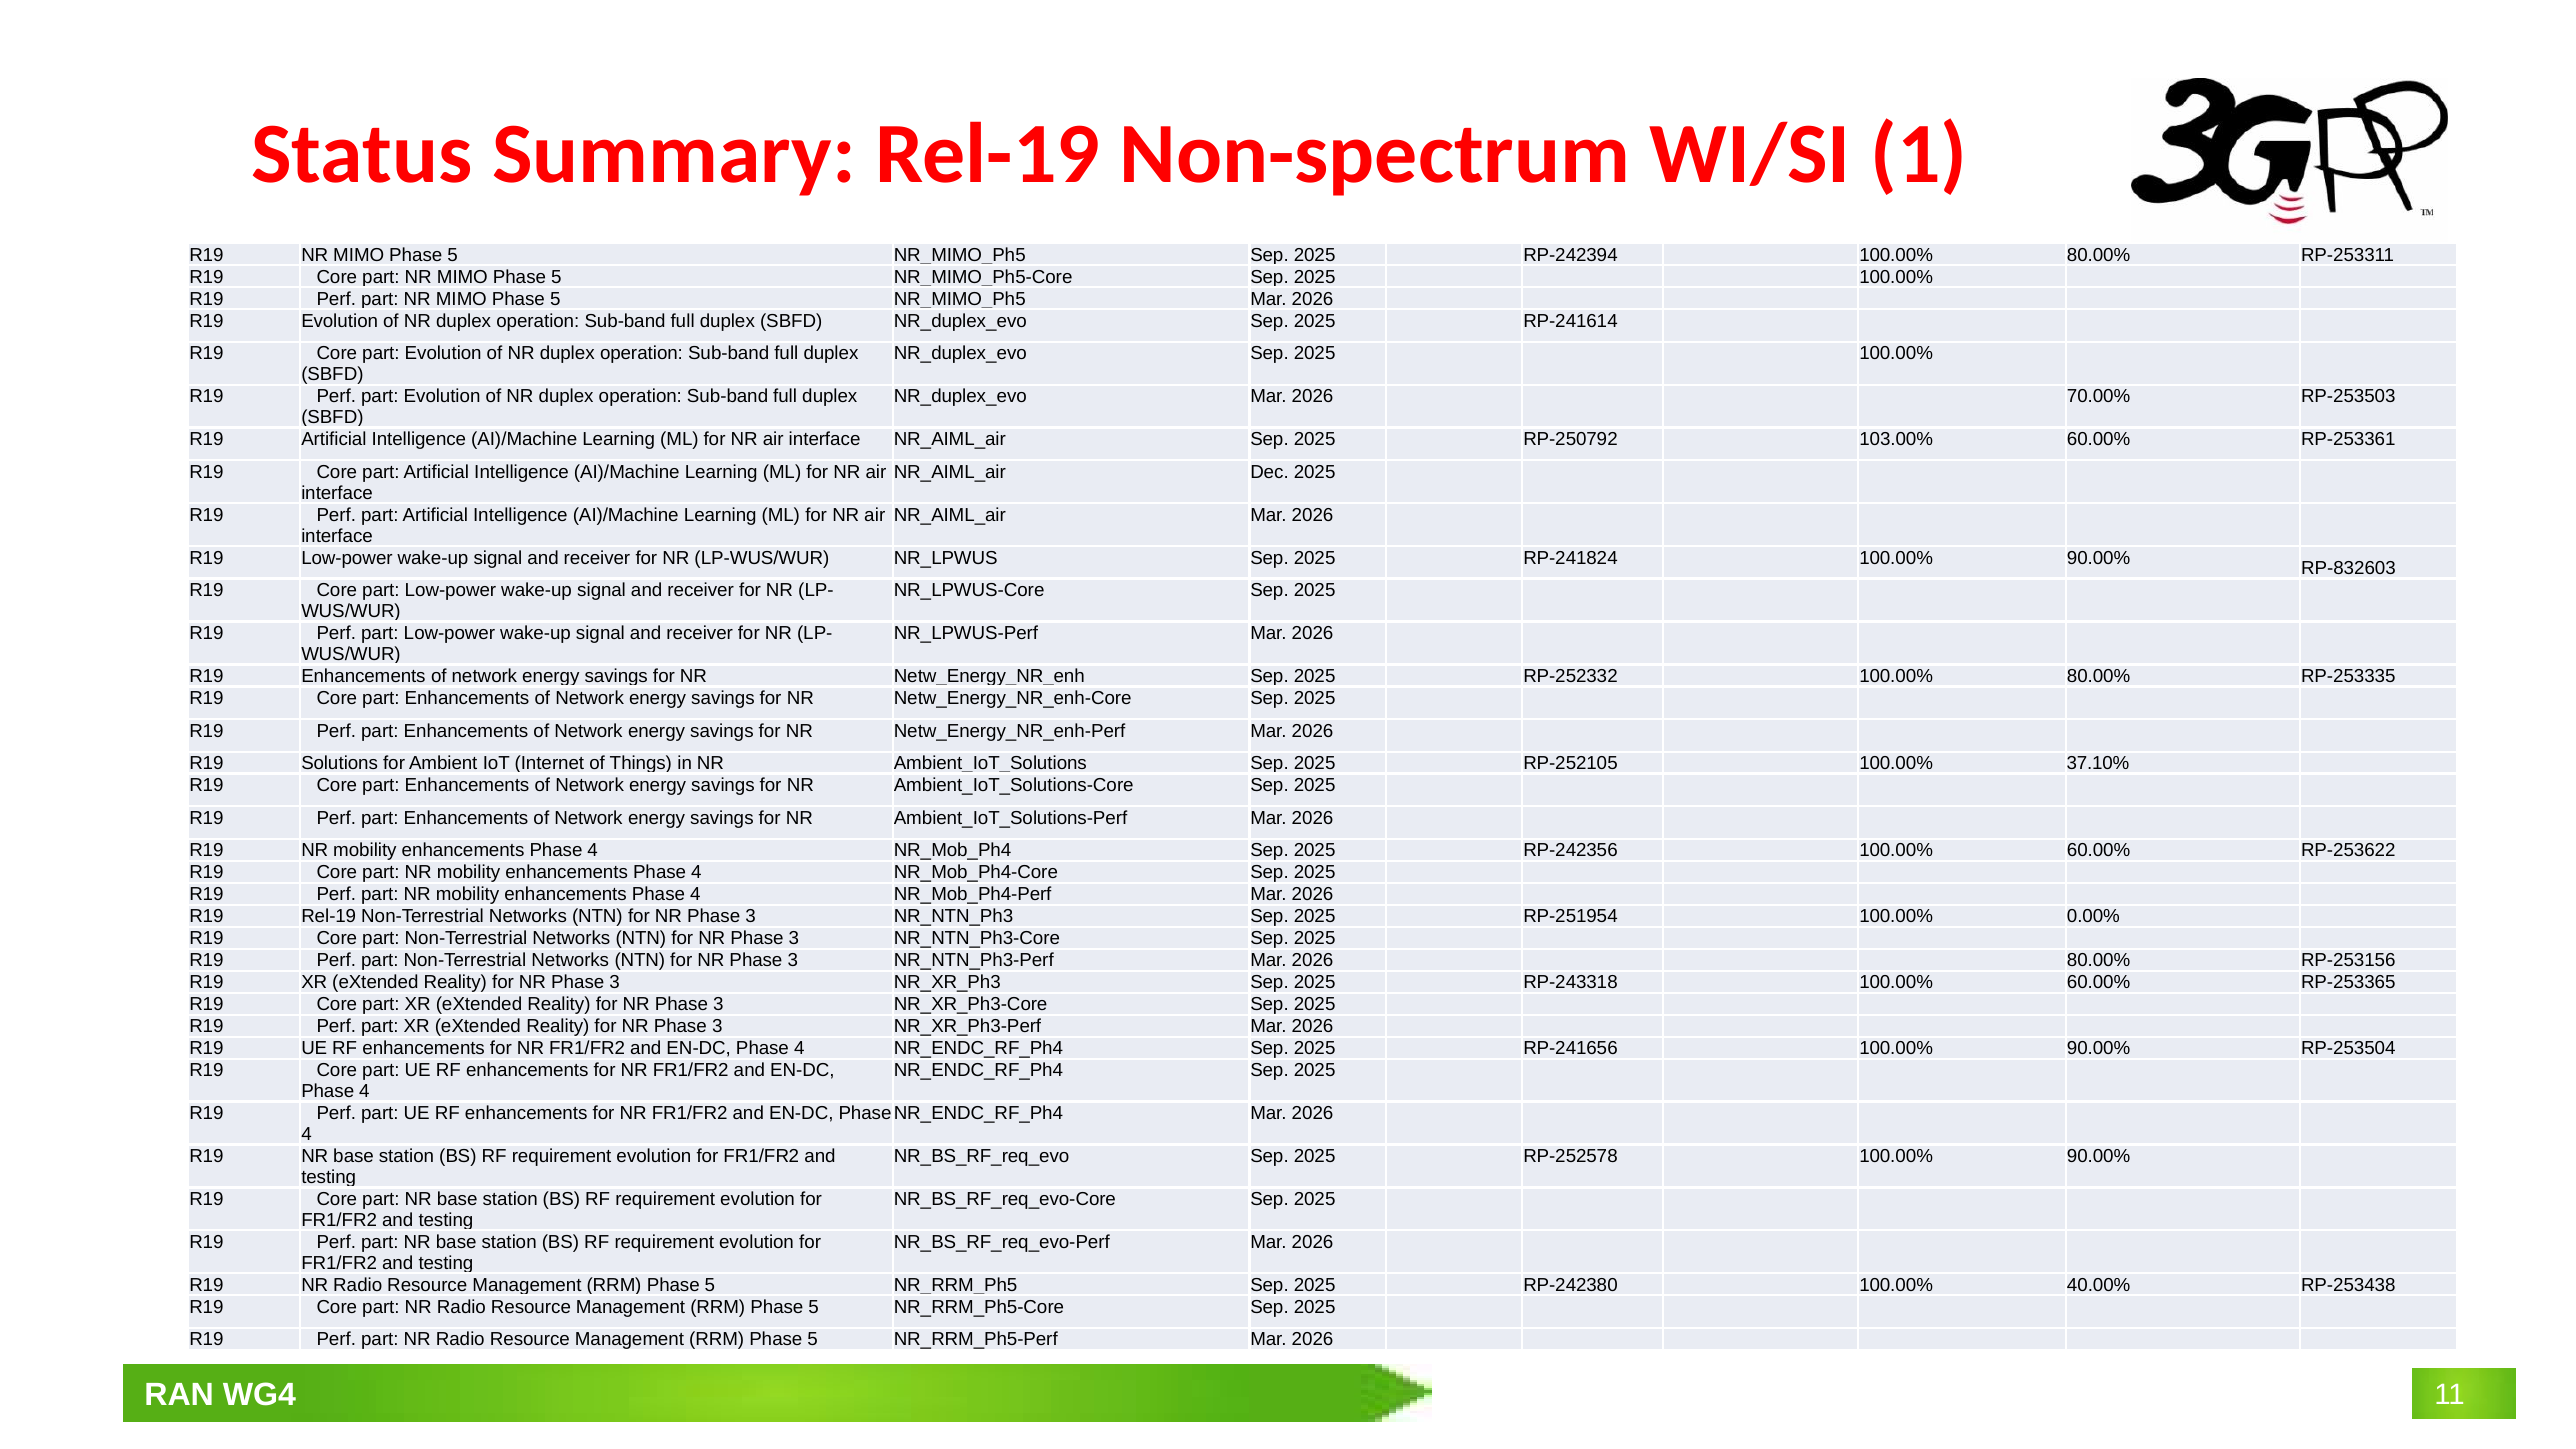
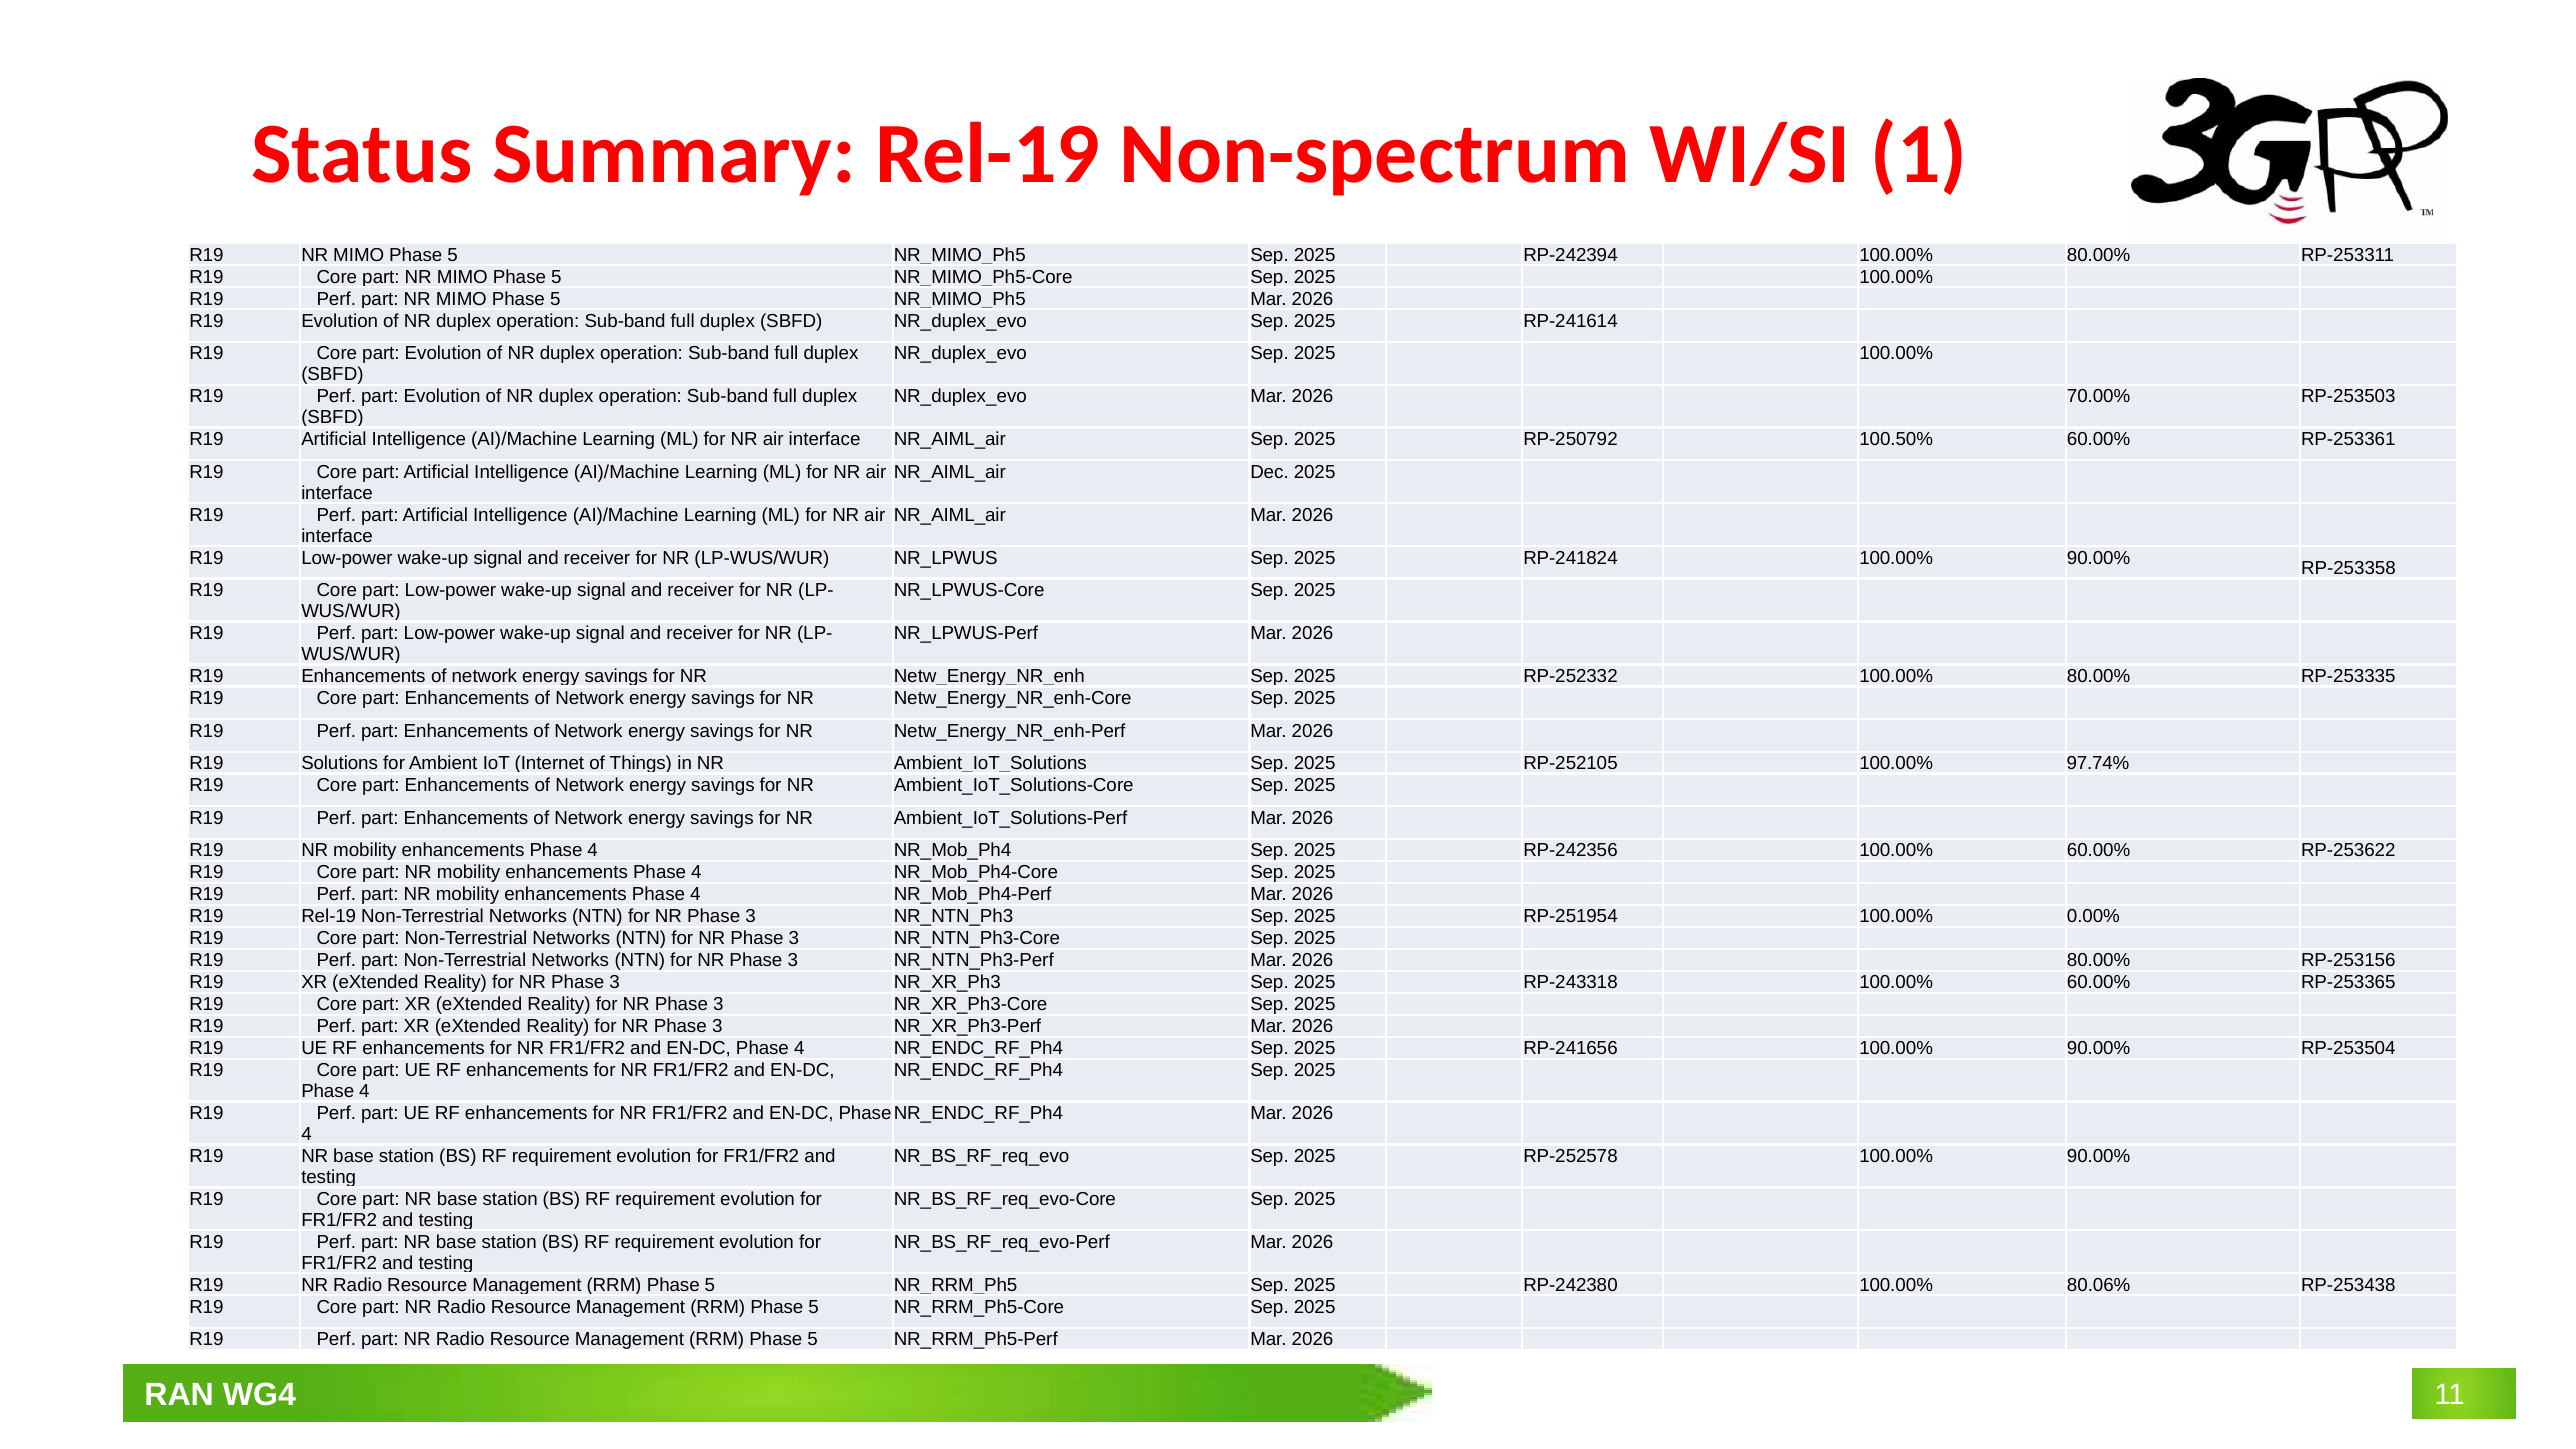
103.00%: 103.00% -> 100.50% (1896, 439)
RP-832603: RP-832603 -> RP-253358 (2348, 569)
37.10%: 37.10% -> 97.74% (2098, 763)
40.00%: 40.00% -> 80.06% (2099, 1285)
